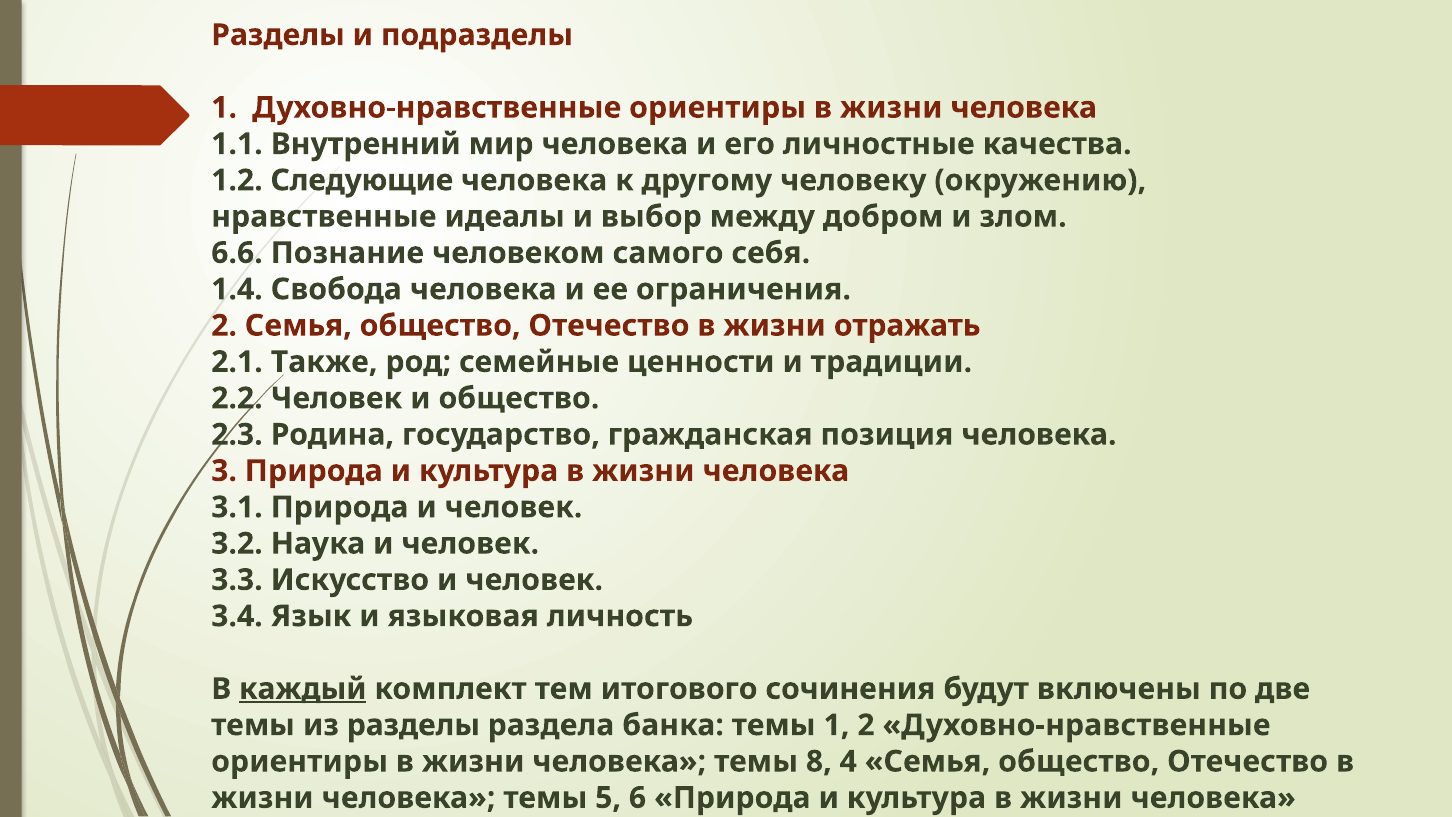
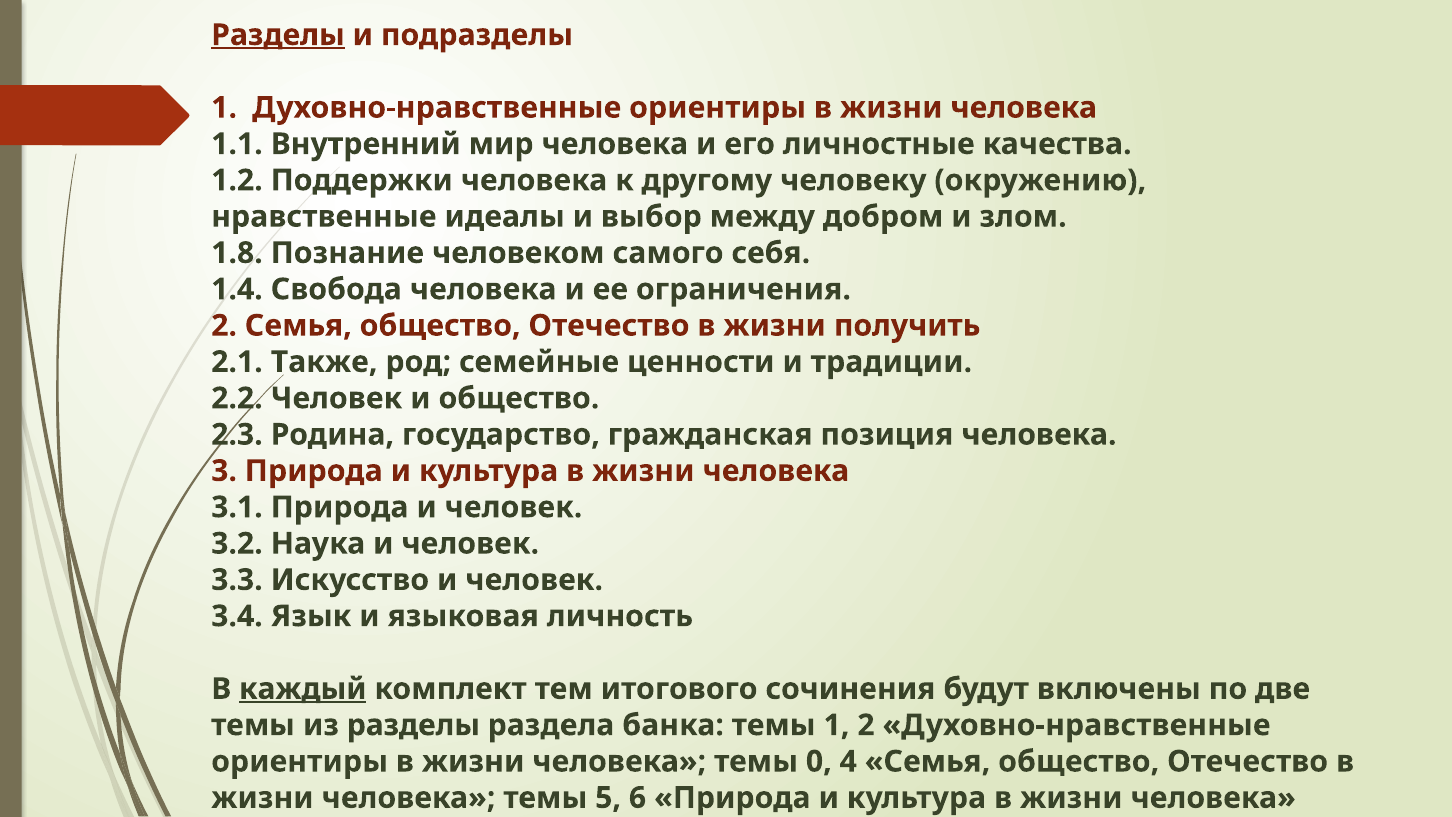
Разделы underline: none -> present (278, 35)
Следующие: Следующие -> Поддержки (362, 180)
6.6: 6.6 -> 1.8 (237, 253)
отражать: отражать -> получить (907, 326)
8: 8 -> 0 (819, 761)
